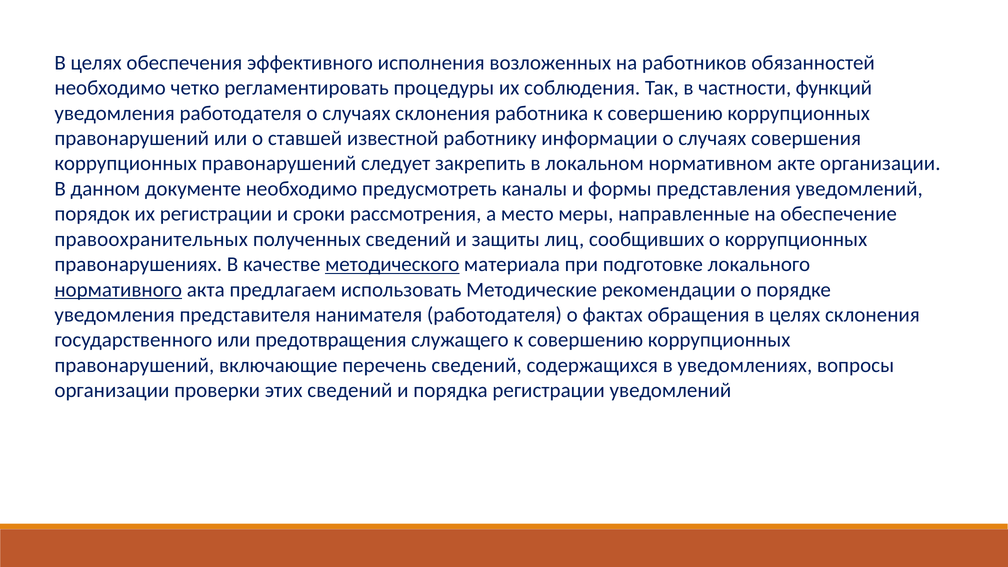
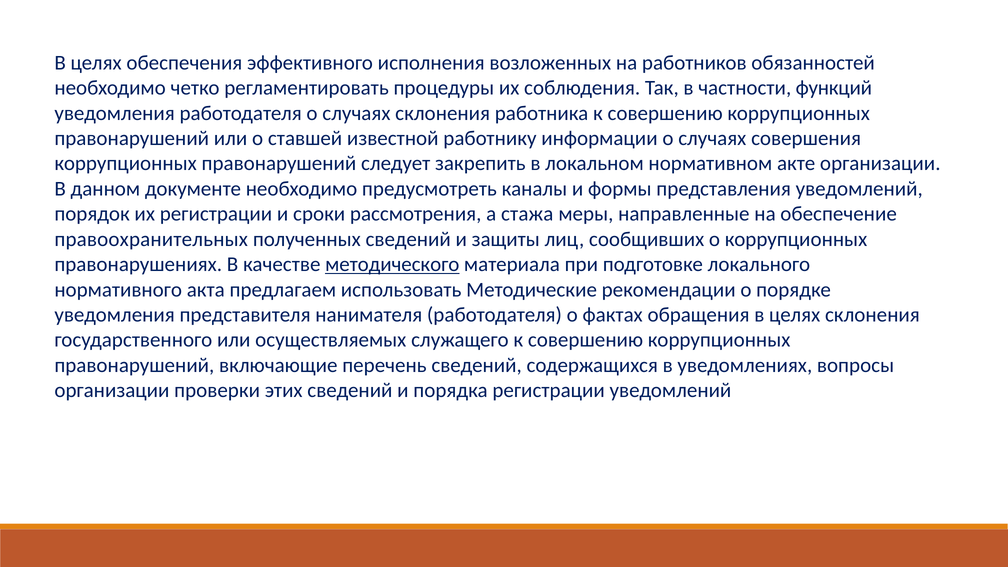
место: место -> стажа (527, 214)
нормативного underline: present -> none (118, 290)
предотвращения: предотвращения -> осуществляемых (331, 340)
